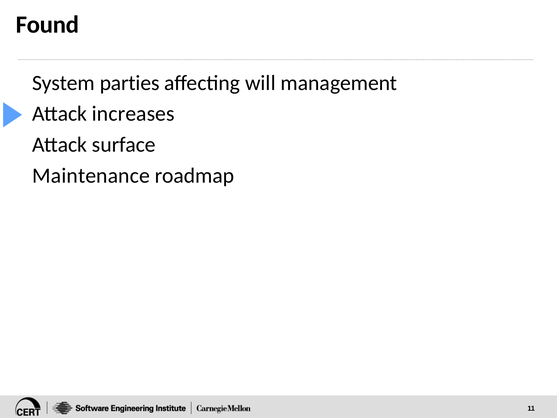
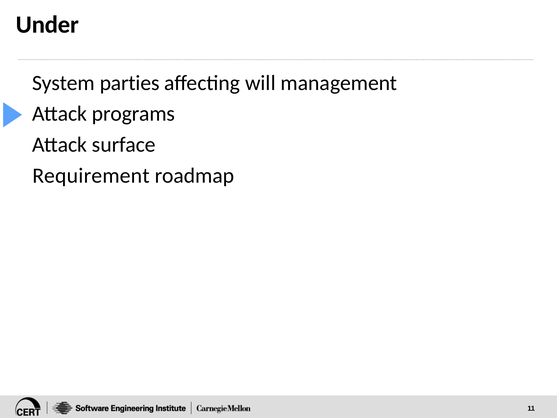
Found: Found -> Under (47, 25)
increases: increases -> programs (133, 114)
Maintenance: Maintenance -> Requirement (91, 176)
